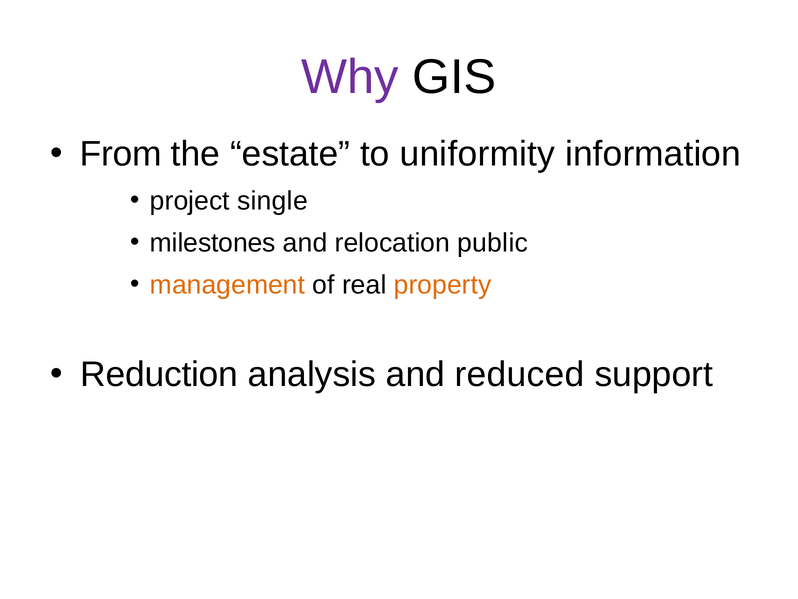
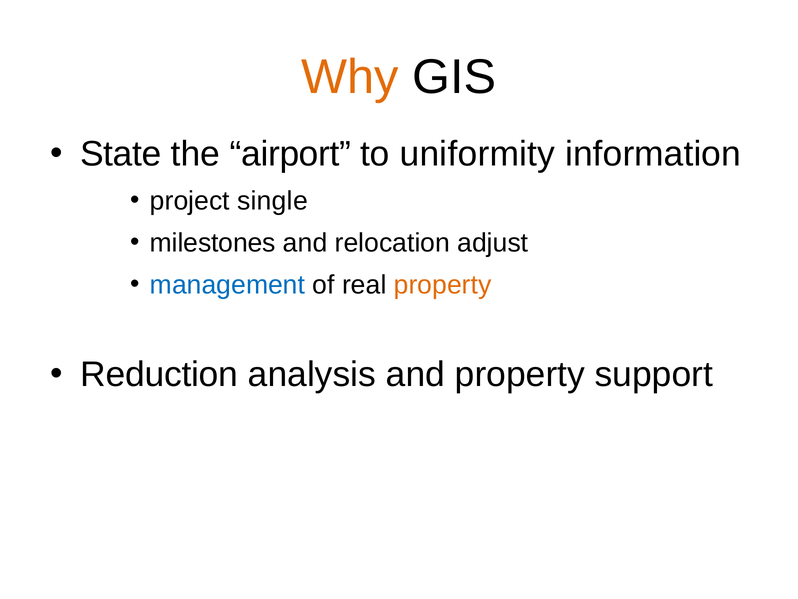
Why colour: purple -> orange (350, 77)
From: From -> State (121, 154)
estate: estate -> airport (290, 154)
public: public -> adjust (493, 243)
management colour: orange -> blue (228, 285)
and reduced: reduced -> property (520, 374)
